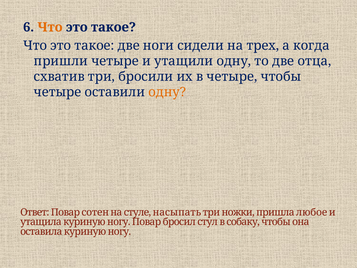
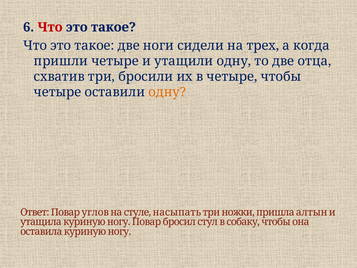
Что colour: orange -> red (50, 27)
сотен: сотен -> углов (95, 212)
любое: любое -> алтын (312, 212)
